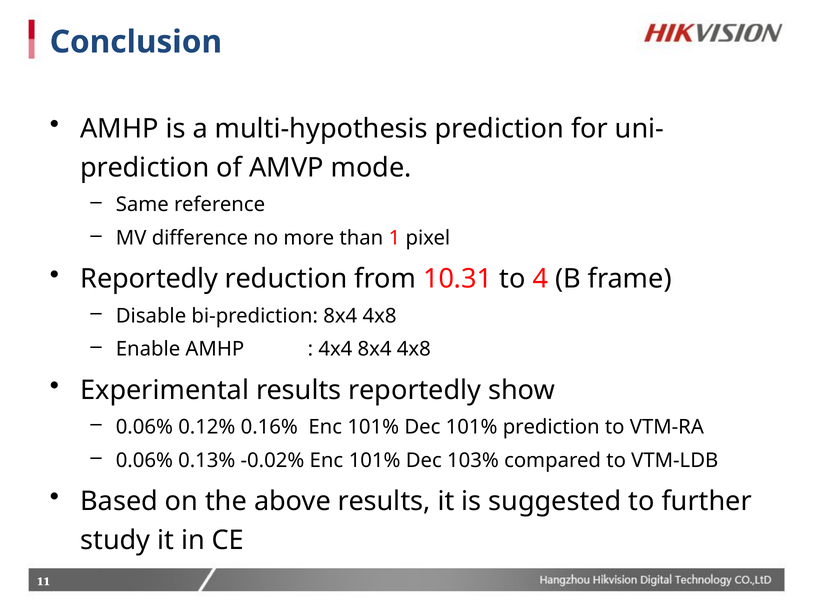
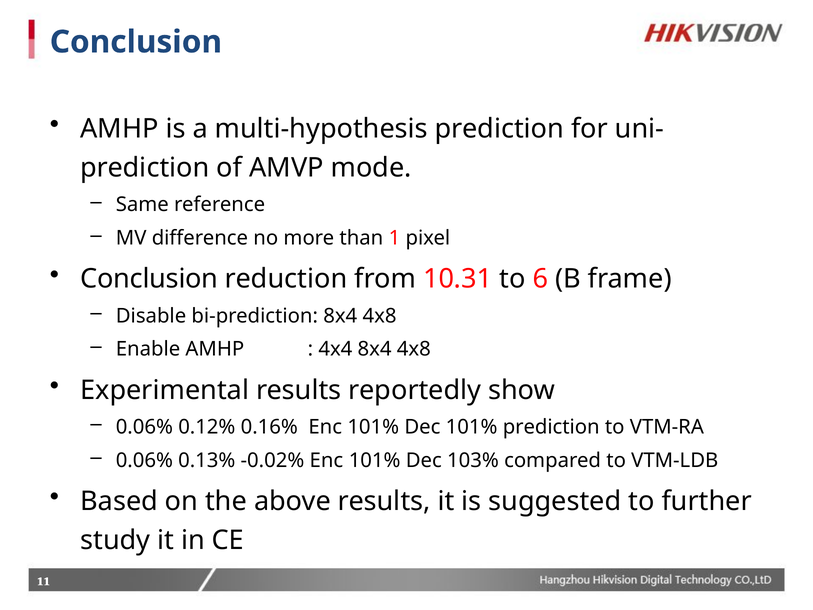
Reportedly: Reportedly -> Conclusion (149, 279)
4: 4 -> 6 (540, 279)
